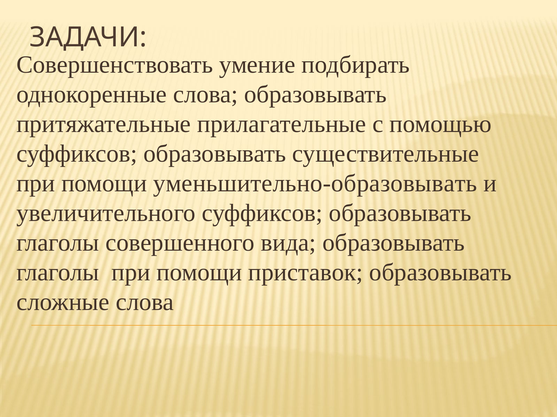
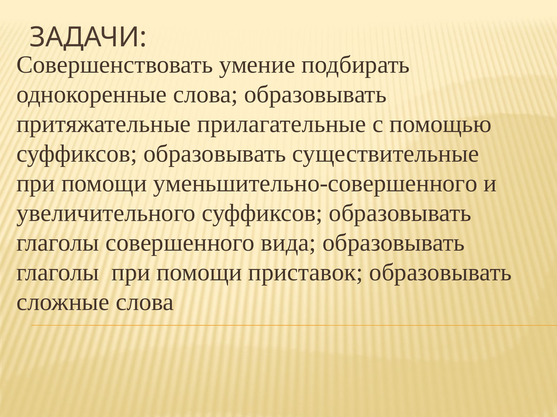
уменьшительно-образовывать: уменьшительно-образовывать -> уменьшительно-совершенного (315, 184)
